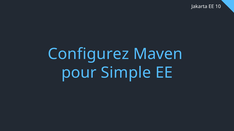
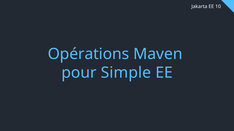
Configurez: Configurez -> Opérations (88, 54)
